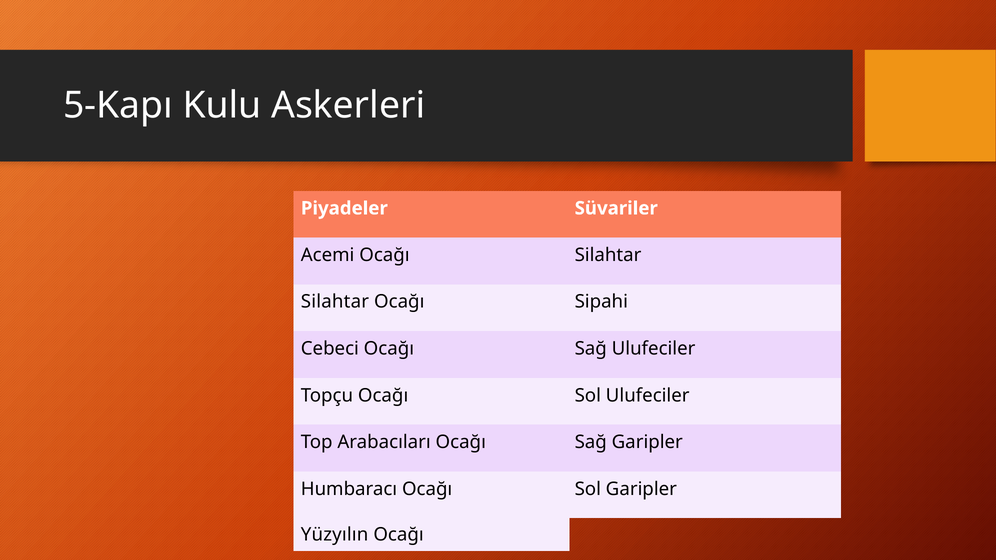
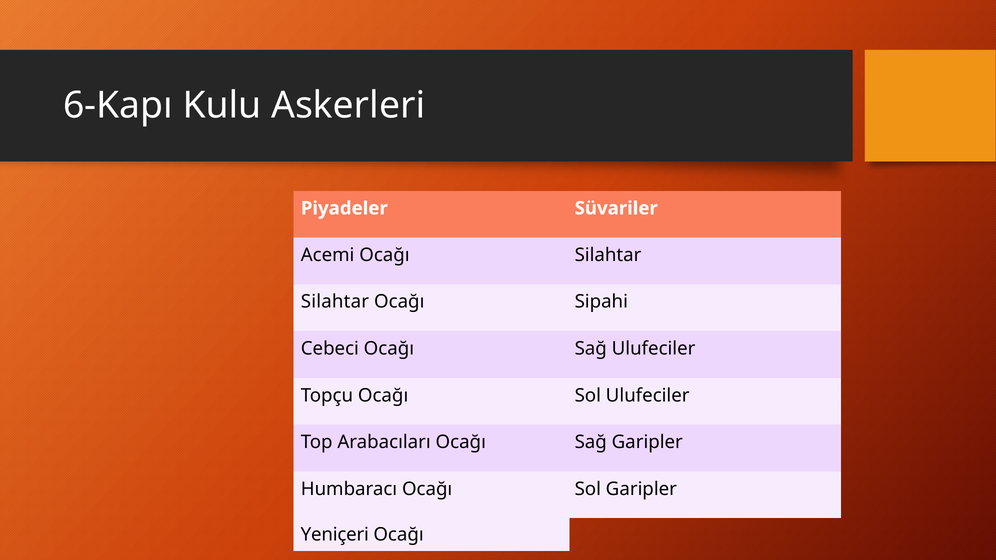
5-Kapı: 5-Kapı -> 6-Kapı (118, 105)
Yüzyılın: Yüzyılın -> Yeniçeri (335, 535)
